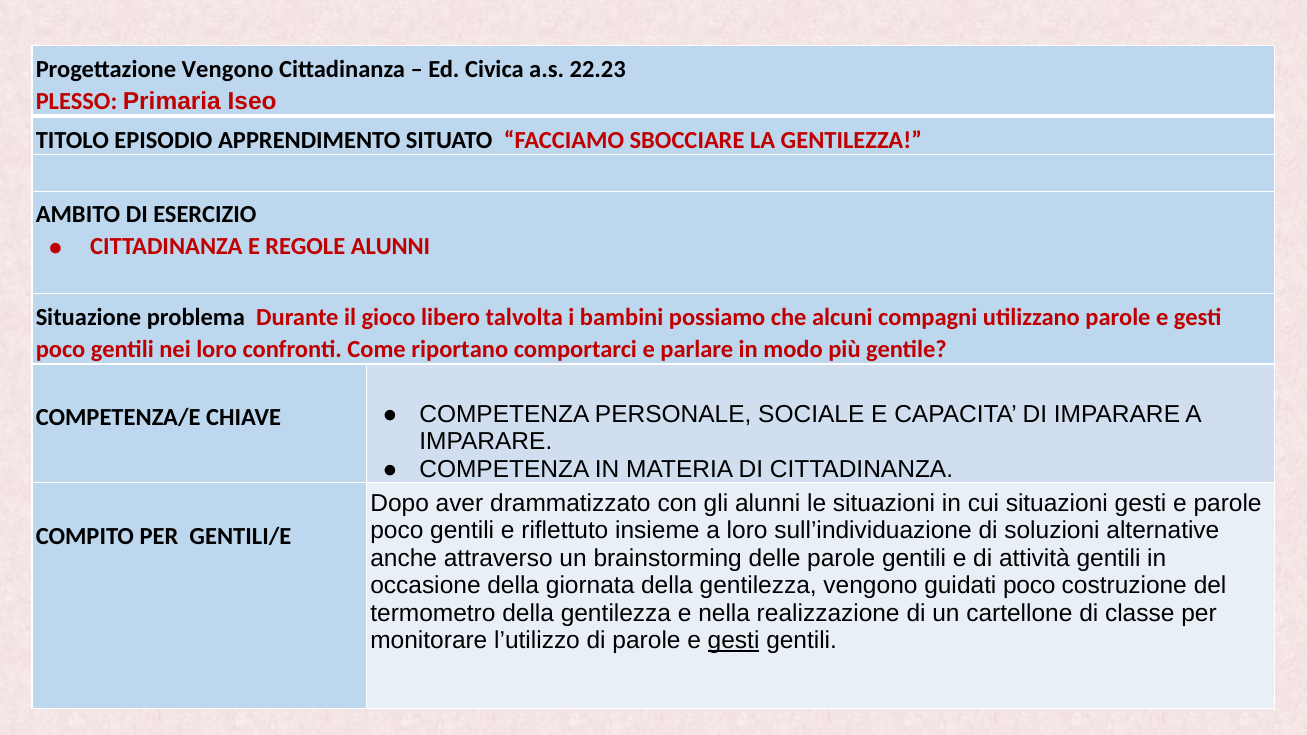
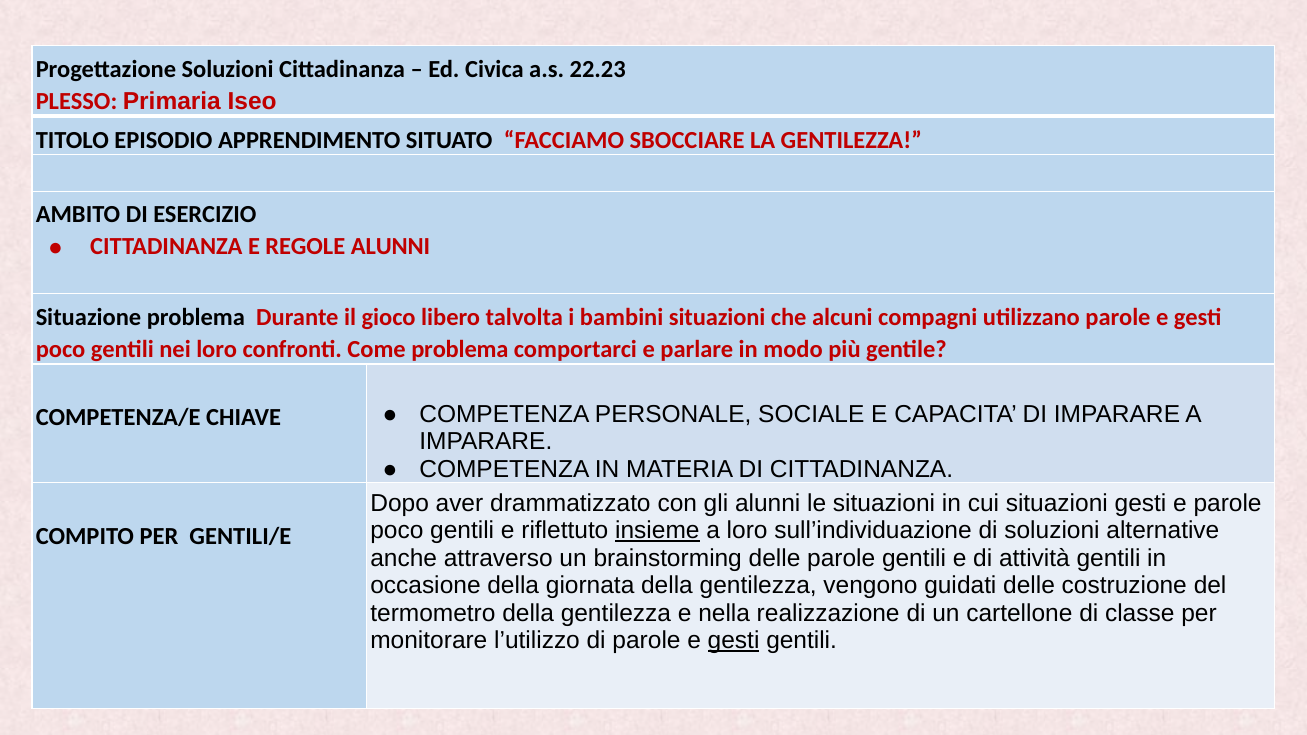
Progettazione Vengono: Vengono -> Soluzioni (228, 70)
bambini possiamo: possiamo -> situazioni (717, 317)
Come riportano: riportano -> problema (460, 349)
insieme underline: none -> present (657, 531)
guidati poco: poco -> delle (1029, 586)
